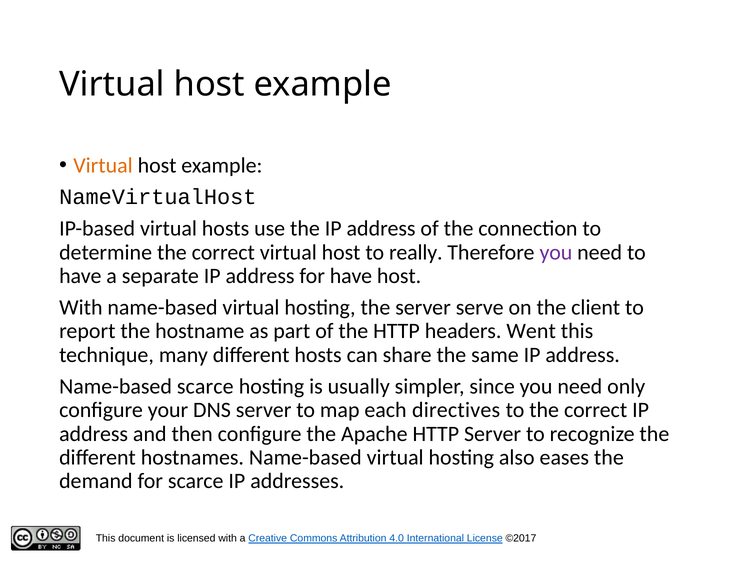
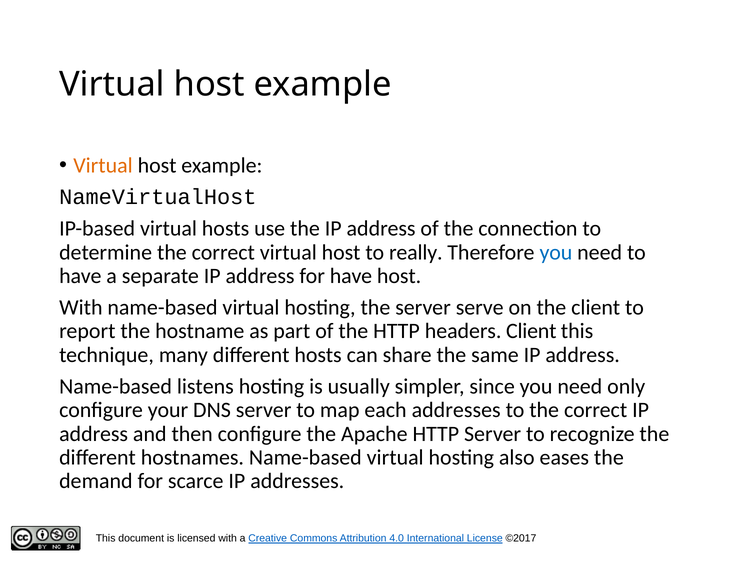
you colour: purple -> blue (556, 252)
headers Went: Went -> Client (531, 331)
Name-based scarce: scarce -> listens (205, 386)
each directives: directives -> addresses (456, 410)
